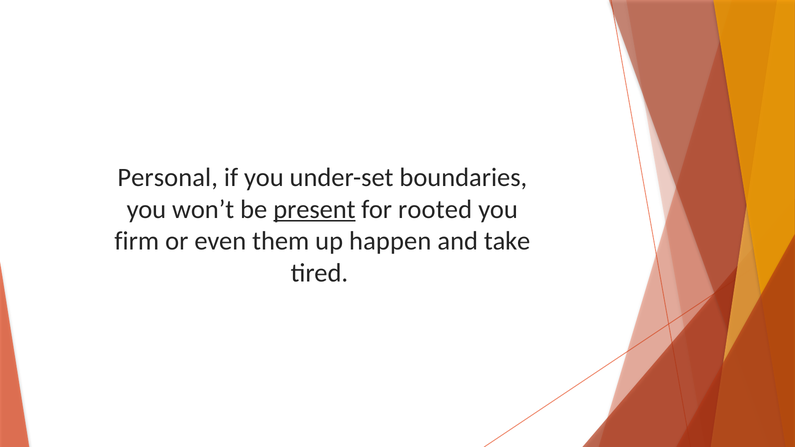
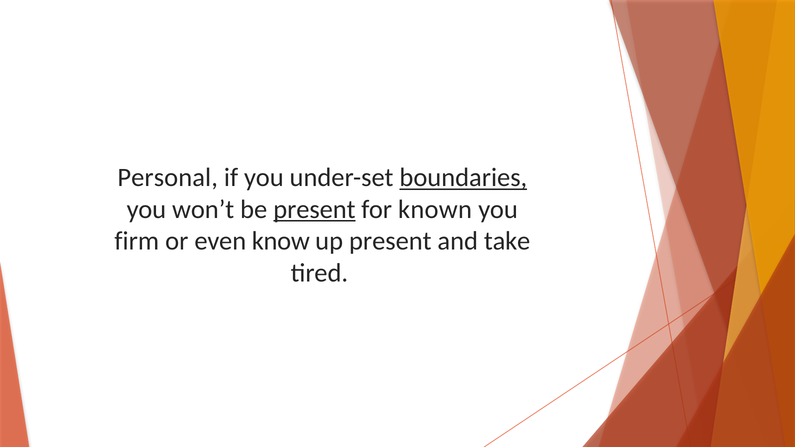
boundaries underline: none -> present (463, 178)
rooted: rooted -> known (435, 210)
them: them -> know (281, 241)
up happen: happen -> present (390, 241)
